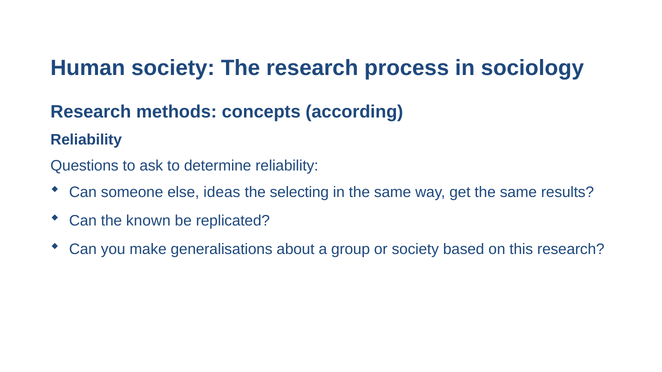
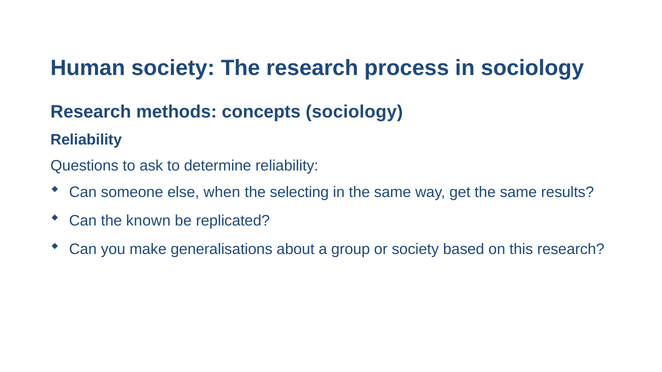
concepts according: according -> sociology (354, 112)
ideas: ideas -> when (222, 193)
